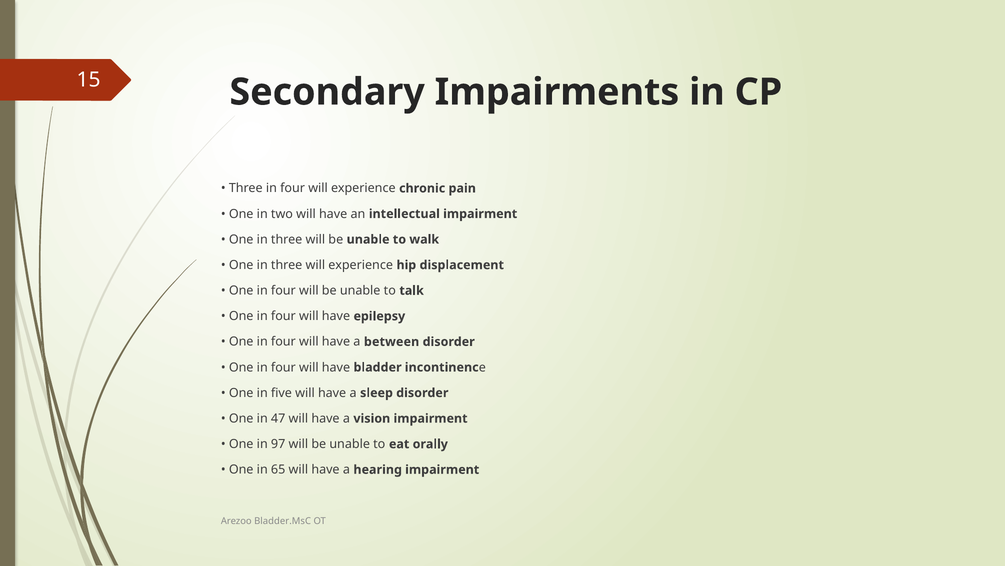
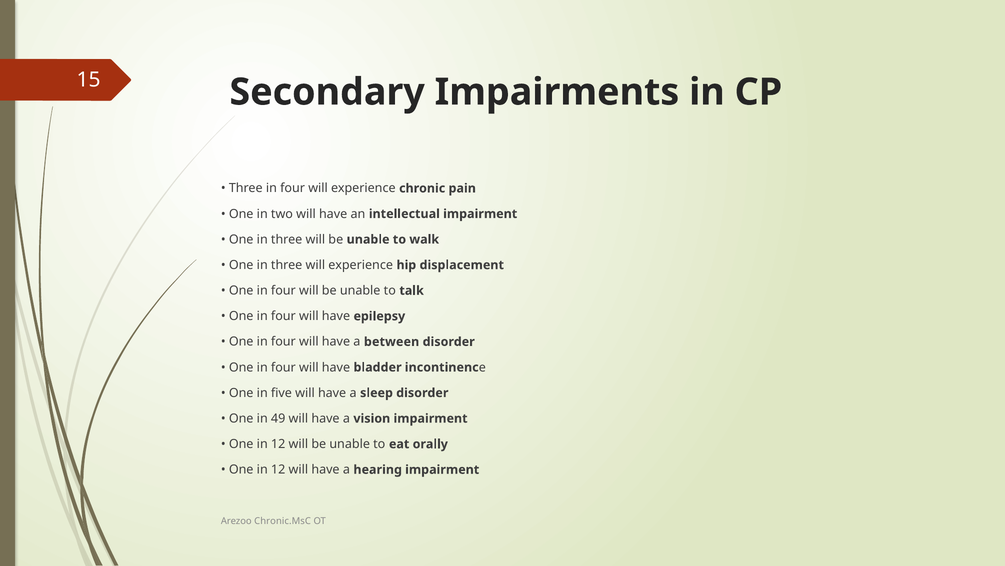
47: 47 -> 49 (278, 418)
97: 97 -> 12 (278, 444)
65: 65 -> 12 (278, 469)
Bladder.MsC: Bladder.MsC -> Chronic.MsC (283, 521)
